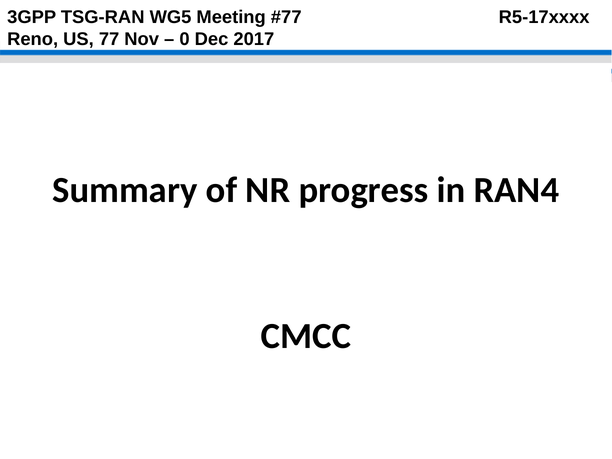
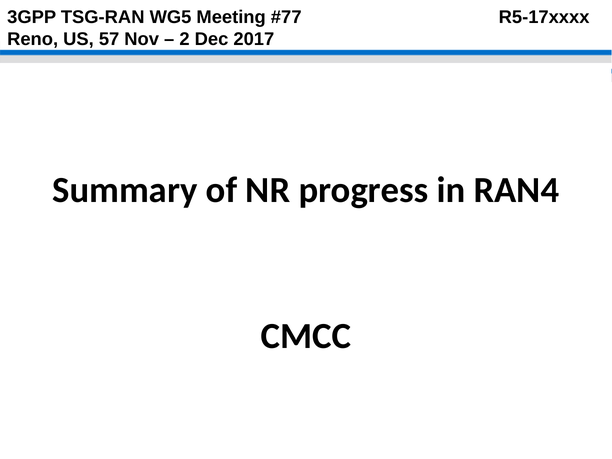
77: 77 -> 57 (109, 39)
0: 0 -> 2 (185, 39)
